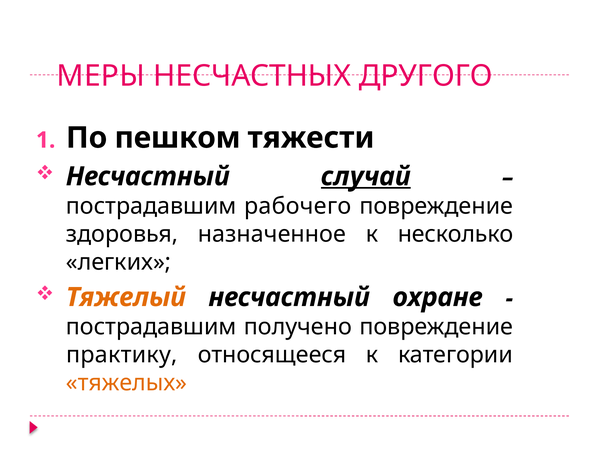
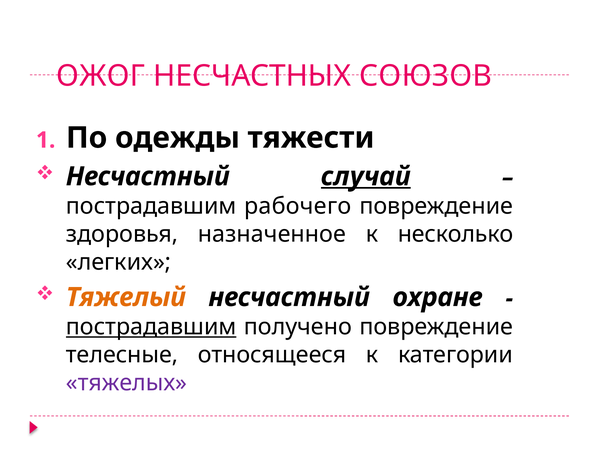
МЕРЫ: МЕРЫ -> ОЖОГ (101, 76)
ДРУГОГО: ДРУГОГО -> СОЮЗОВ (426, 76)
пешком: пешком -> одежды (177, 138)
пострадавшим underline: none -> present (151, 327)
практику: практику -> телесные (122, 355)
тяжелых colour: orange -> purple (126, 383)
